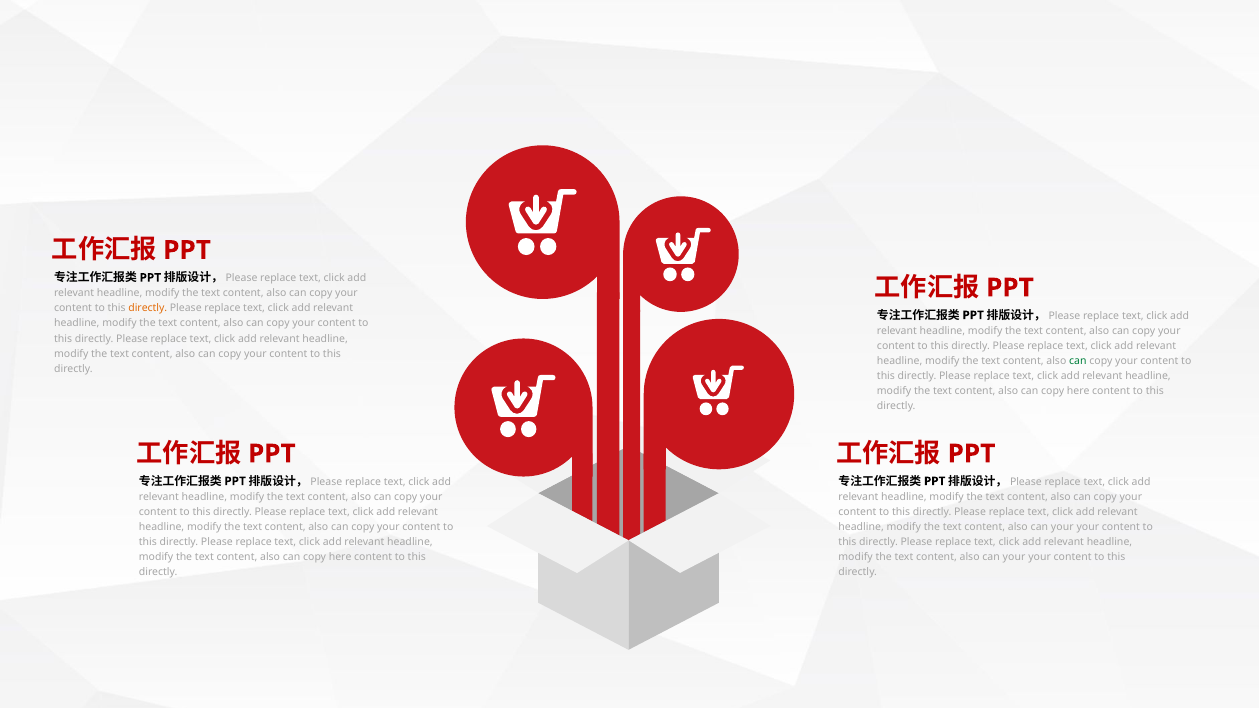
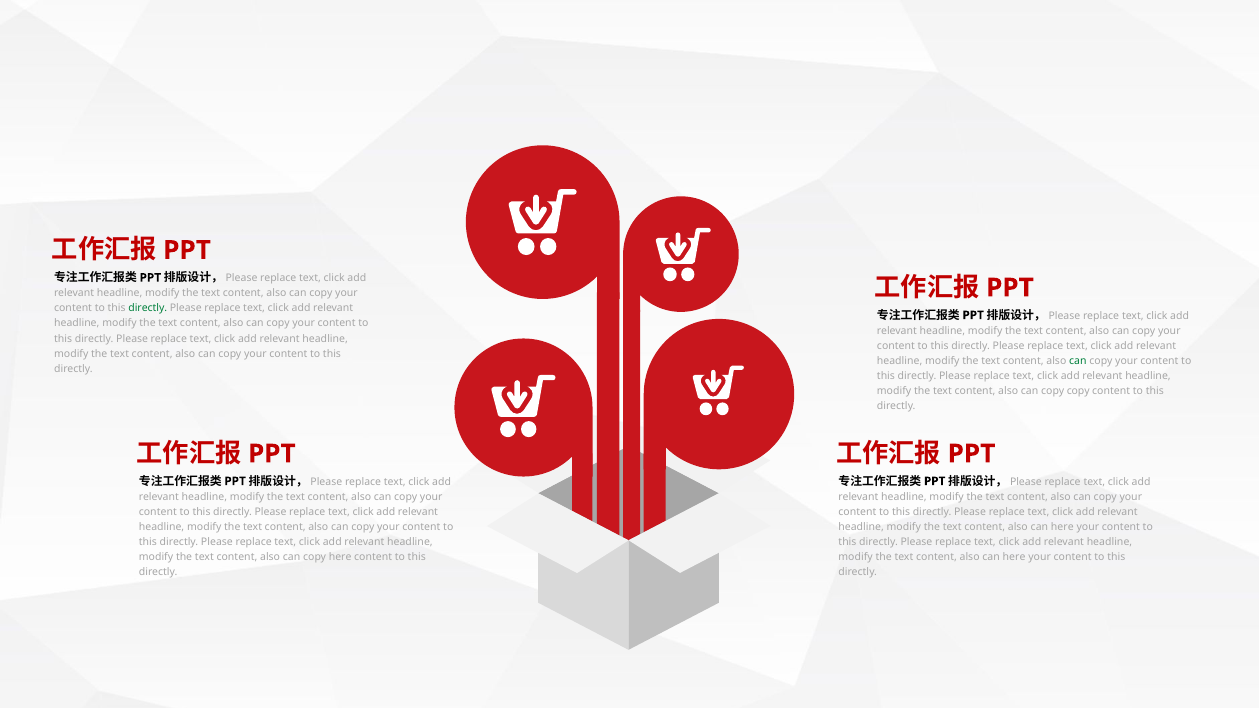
directly colour: orange -> green (148, 309)
here: here -> copy (1078, 391)
your: your -> here (1062, 527)
your: your -> here (1014, 557)
